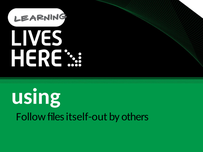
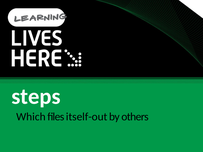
using: using -> steps (36, 97)
Follow: Follow -> Which (31, 117)
